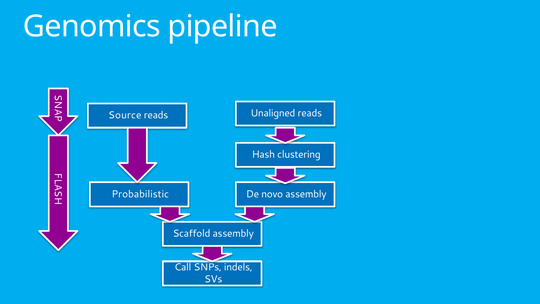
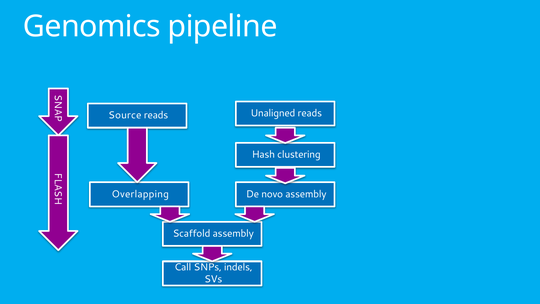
Probabilistic: Probabilistic -> Overlapping (140, 194)
